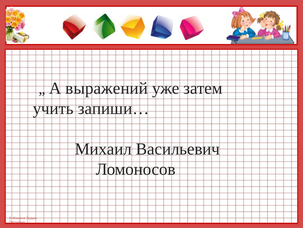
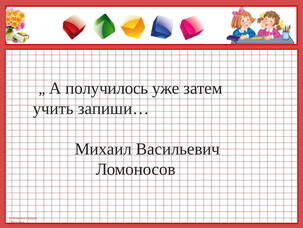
выражений: выражений -> получилось (107, 88)
